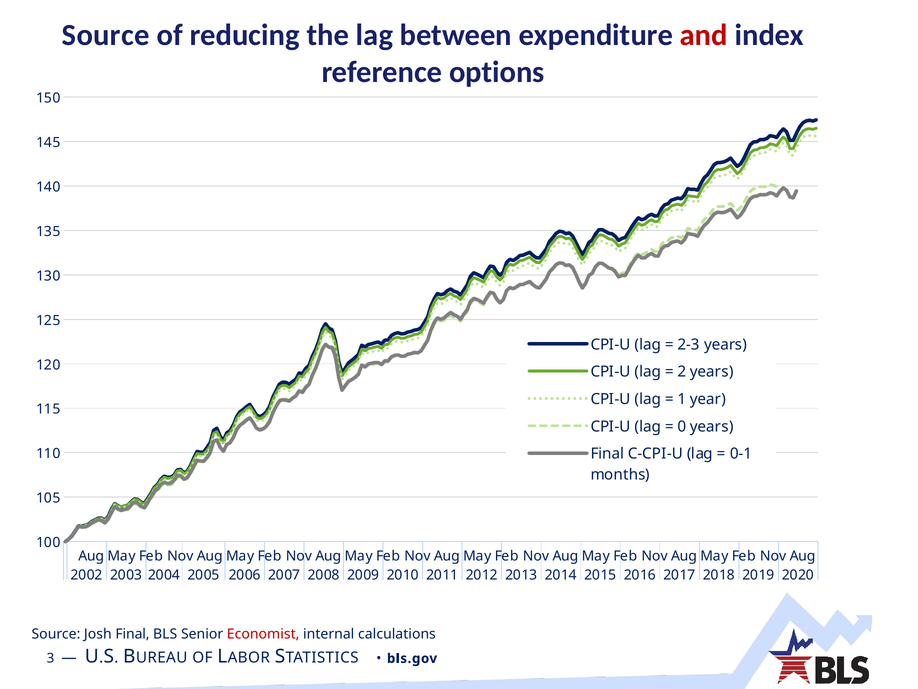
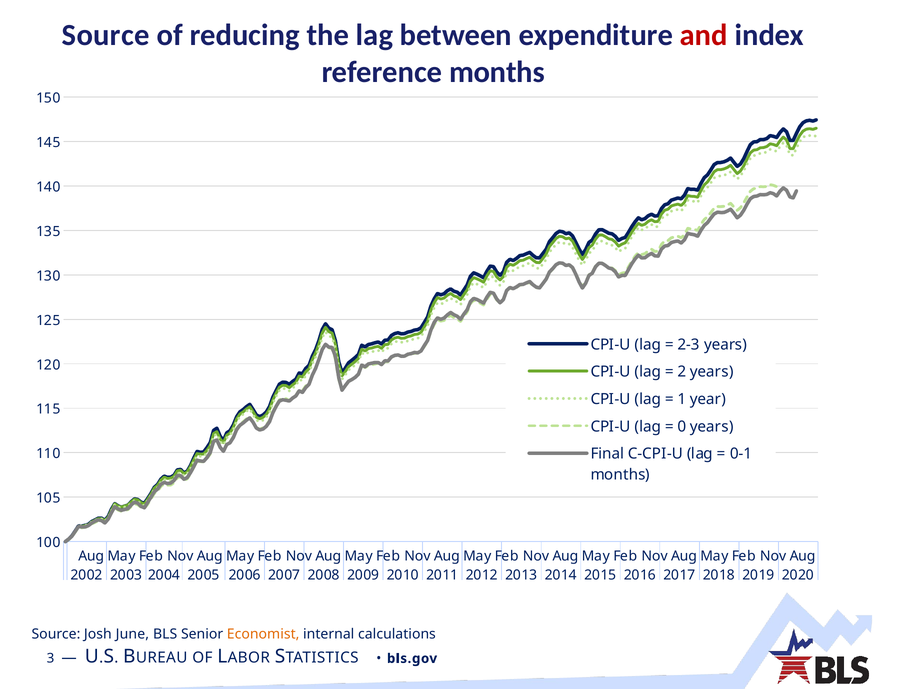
reference options: options -> months (497, 72)
Josh Final: Final -> June (132, 634)
Economist colour: red -> orange (263, 634)
